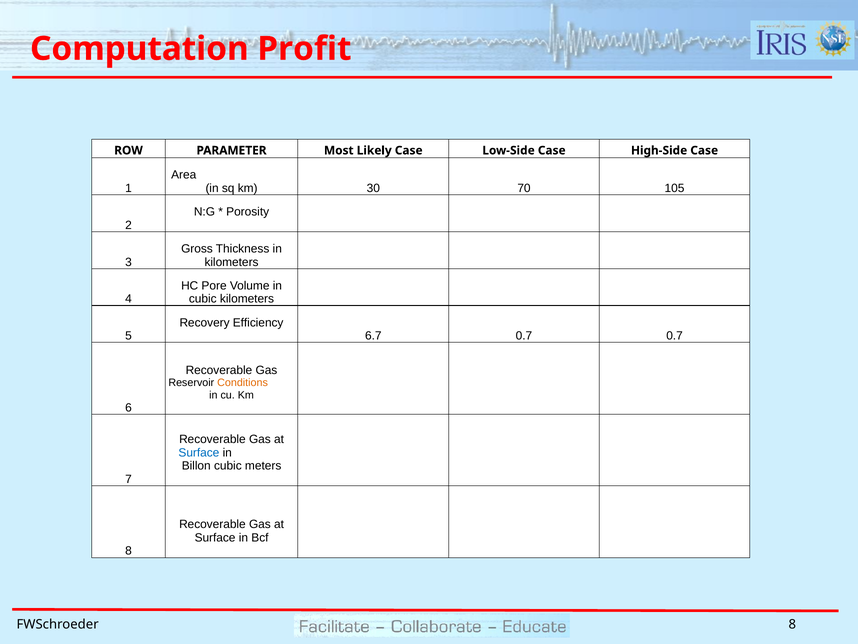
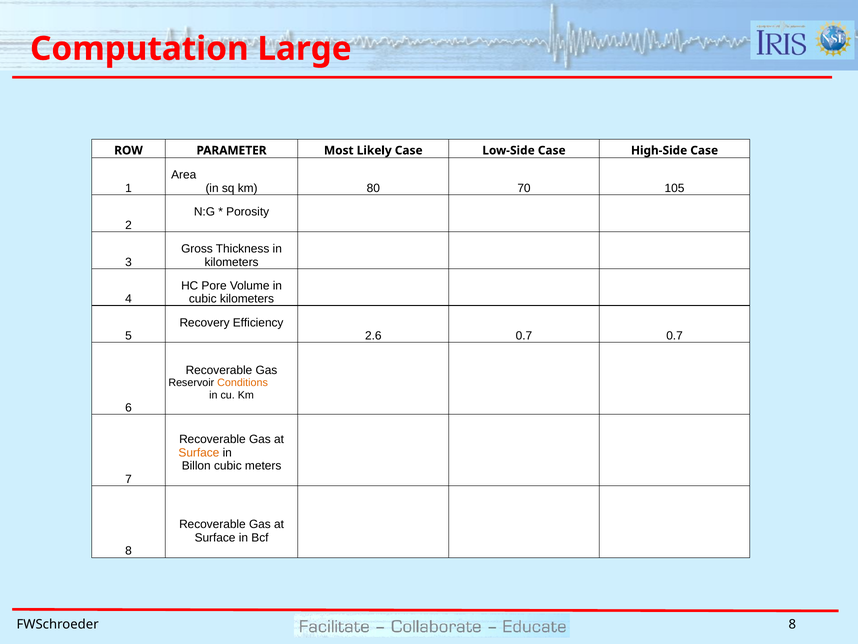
Profit: Profit -> Large (304, 49)
30: 30 -> 80 (373, 188)
6.7: 6.7 -> 2.6 (373, 336)
Surface colour: blue -> orange (199, 452)
